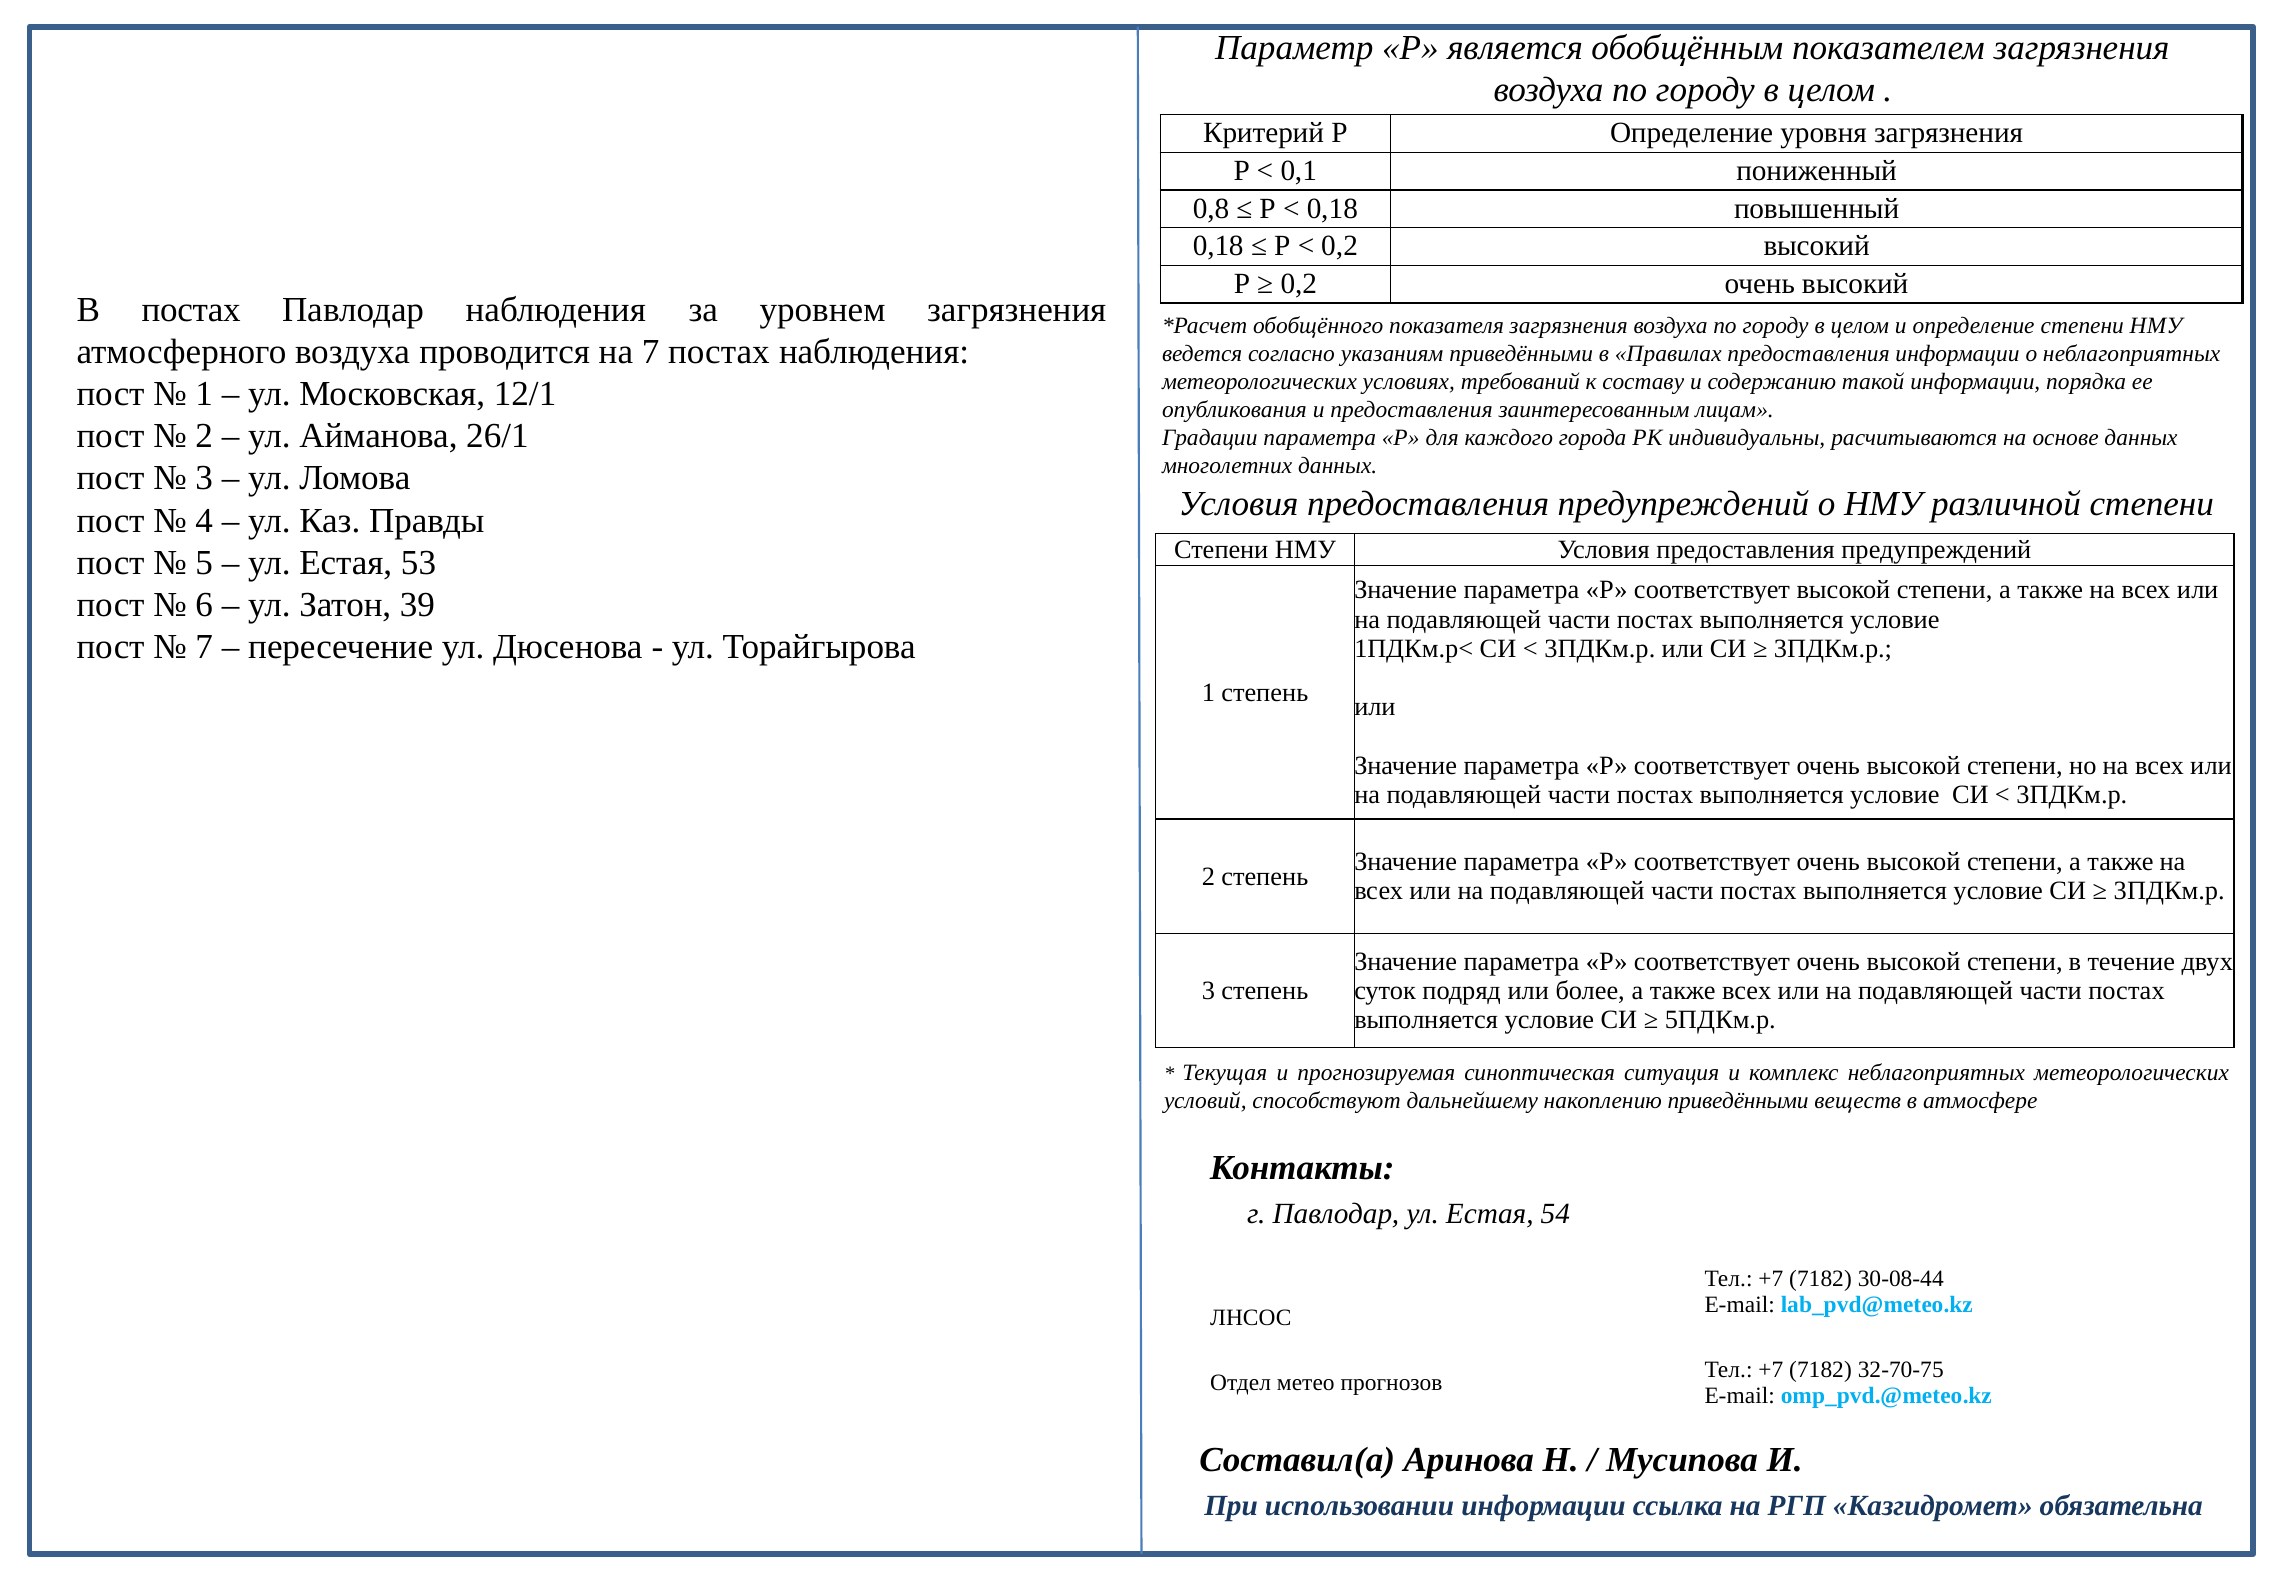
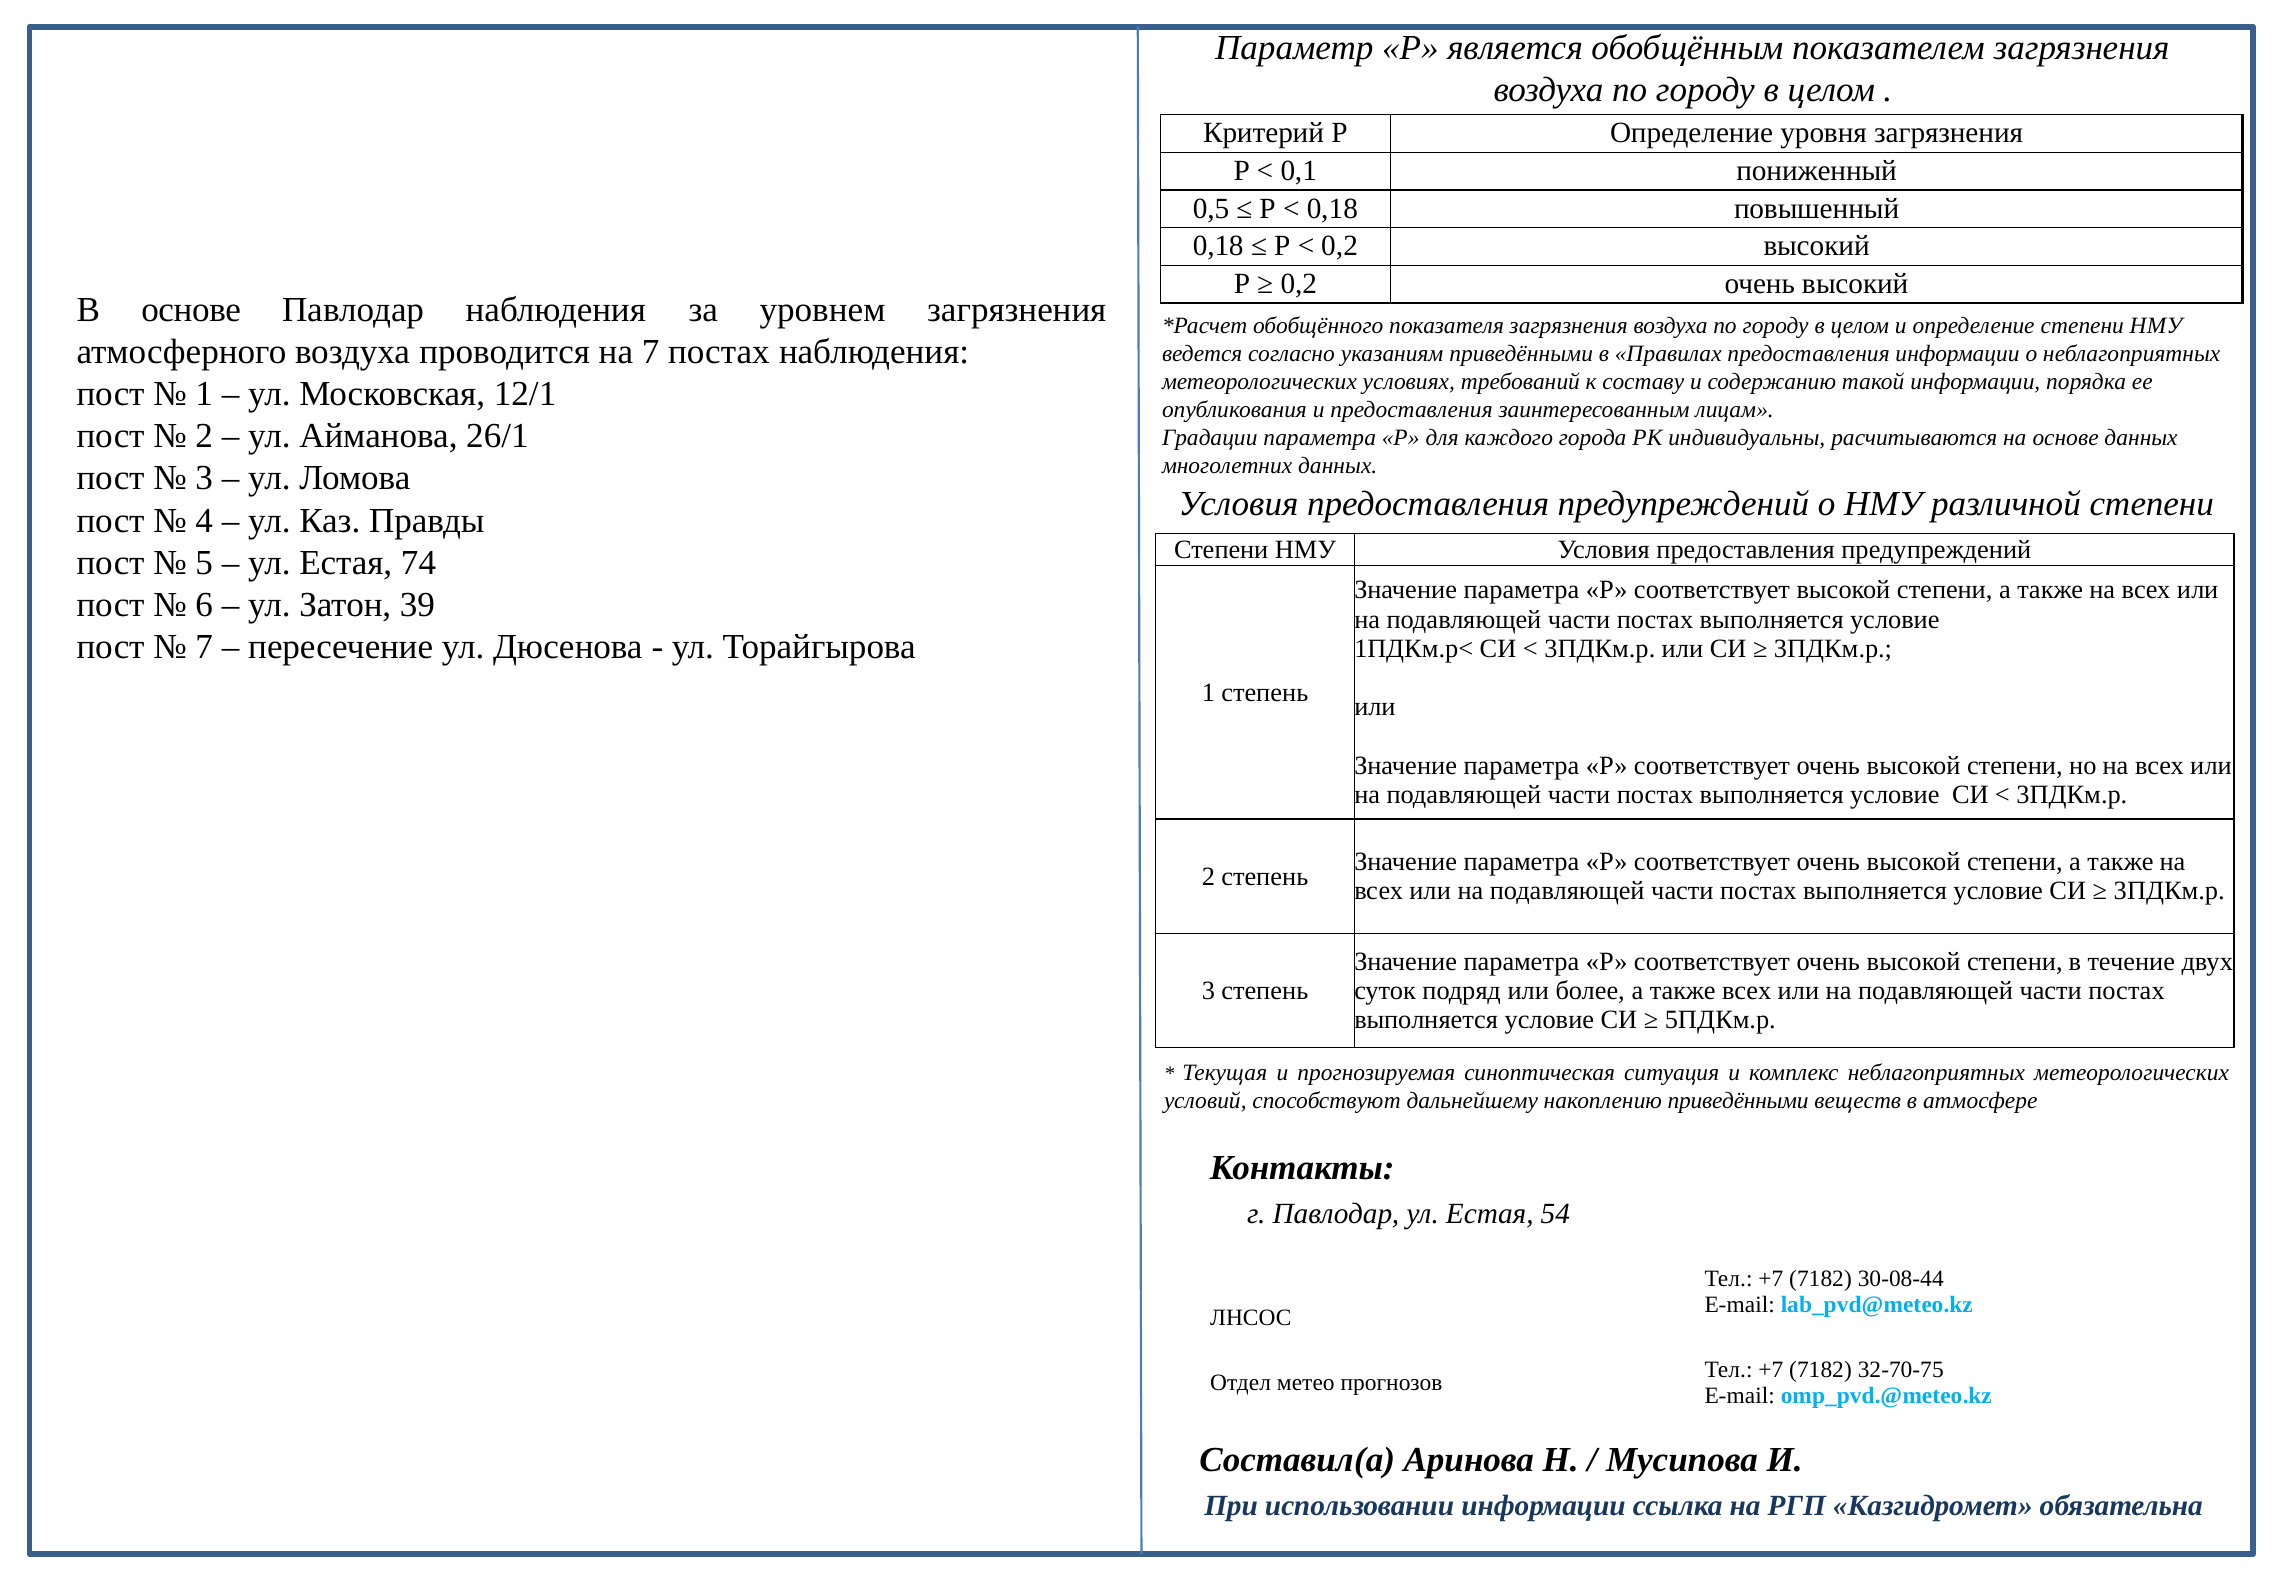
0,8: 0,8 -> 0,5 (1211, 209)
В постах: постах -> основе (191, 310)
53: 53 -> 74 (419, 562)
